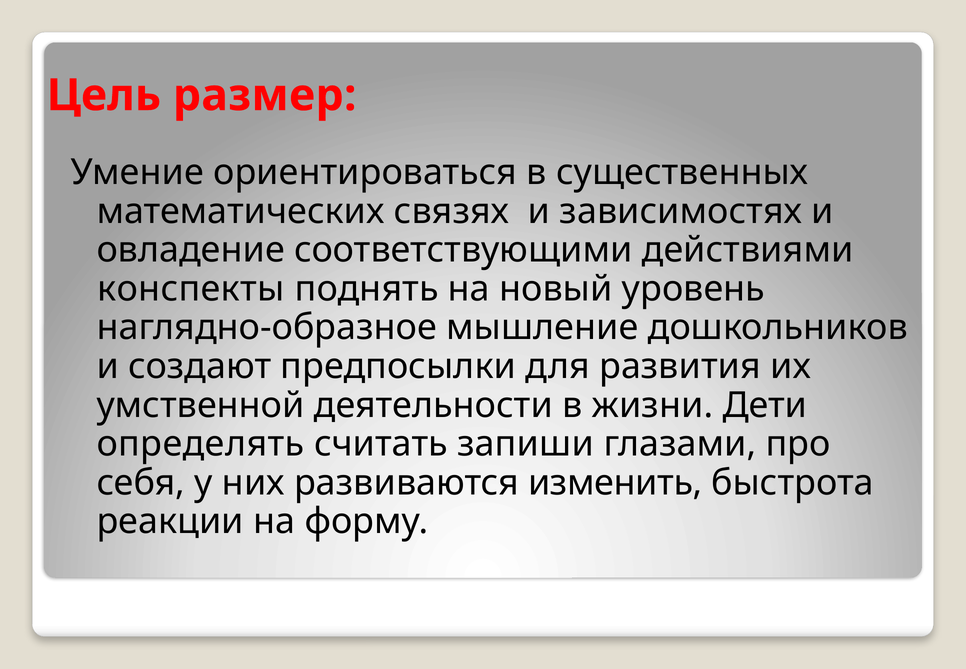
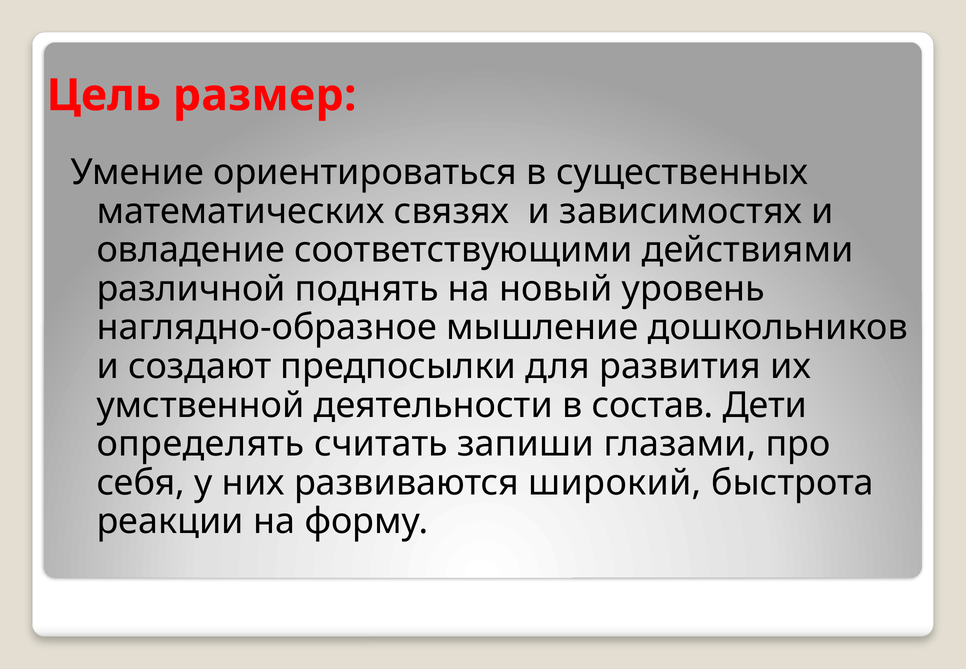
конспекты: конспекты -> различной (191, 289)
жизни: жизни -> состав (653, 405)
изменить: изменить -> широкий (615, 483)
